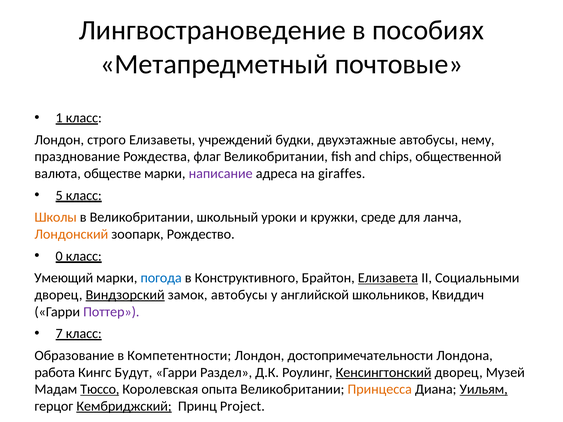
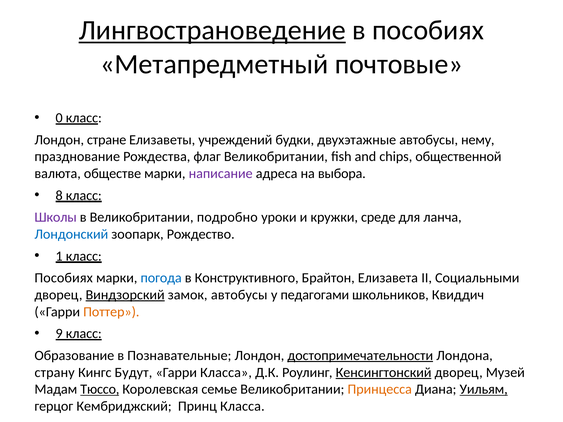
Лингвострановедение underline: none -> present (212, 30)
1: 1 -> 0 (59, 118)
строго: строго -> стране (107, 140)
giraffes: giraffes -> выбора (342, 174)
5: 5 -> 8 (59, 196)
Школы colour: orange -> purple (56, 217)
школьный: школьный -> подробно (227, 217)
Лондонский colour: orange -> blue (71, 234)
0: 0 -> 1 (59, 256)
Умеющий: Умеющий -> Пособиях (64, 278)
Елизавета underline: present -> none (388, 278)
английской: английской -> педагогами (315, 295)
Поттер colour: purple -> orange (111, 312)
7: 7 -> 9 (59, 334)
Компетентности: Компетентности -> Познавательные (179, 356)
достопримечательности underline: none -> present (360, 356)
работа: работа -> страну (55, 373)
Гарри Раздел: Раздел -> Класса (226, 373)
опыта: опыта -> семье (219, 389)
Кембриджский underline: present -> none (124, 406)
Принц Project: Project -> Класса (242, 406)
